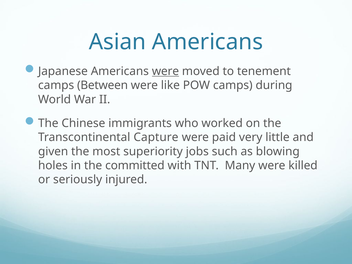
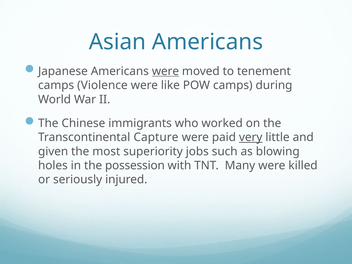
Between: Between -> Violence (102, 85)
very underline: none -> present (251, 137)
committed: committed -> possession (135, 165)
